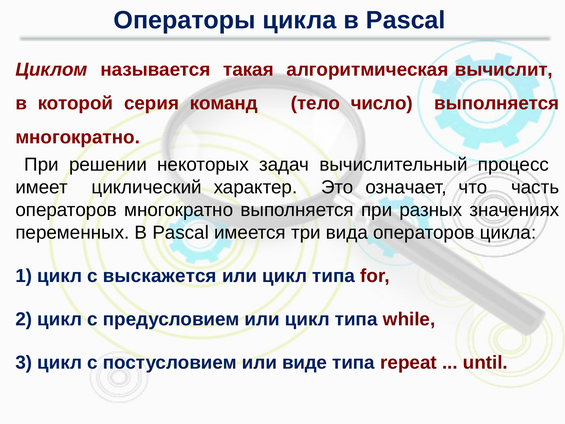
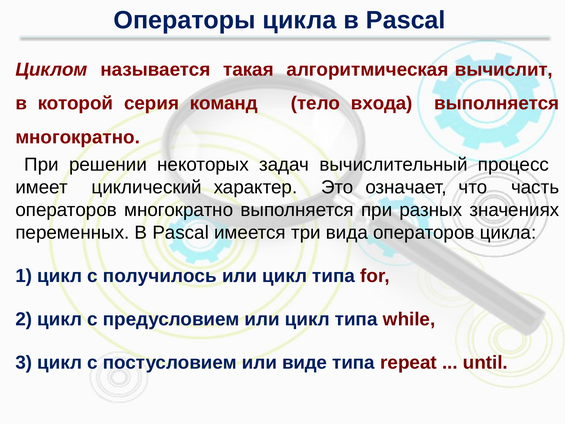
число: число -> входа (382, 103)
выскажется: выскажется -> получилось (160, 276)
